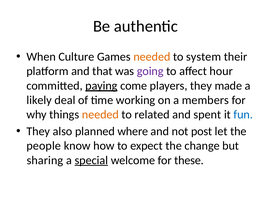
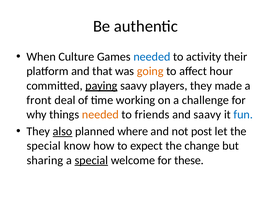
needed colour: orange -> blue (152, 57)
system: system -> activity (204, 57)
going colour: purple -> orange (150, 71)
come: come -> saavy (134, 86)
likely: likely -> front (39, 100)
members: members -> challenge (205, 100)
related: related -> friends (152, 115)
and spent: spent -> saavy (207, 115)
also underline: none -> present (63, 132)
people: people -> special (44, 146)
